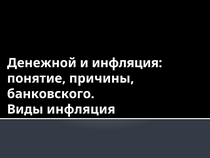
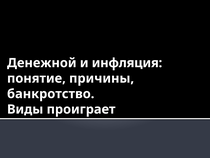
банковского: банковского -> банкротство (51, 94)
Виды инфляция: инфляция -> проиграет (81, 109)
